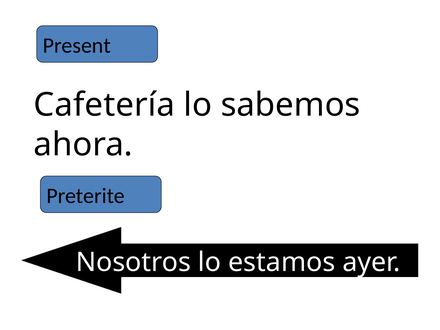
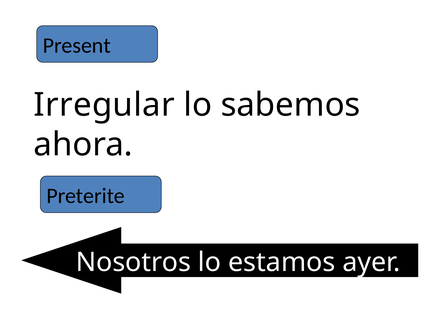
Cafetería: Cafetería -> Irregular (104, 105)
